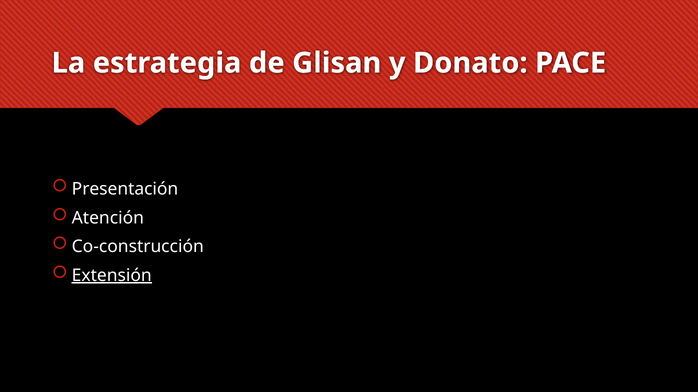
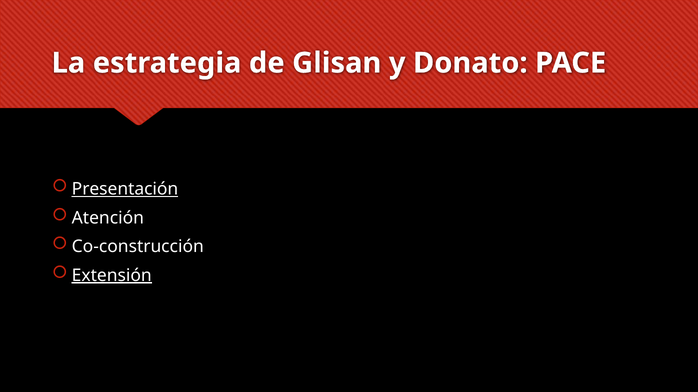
Presentación underline: none -> present (125, 189)
